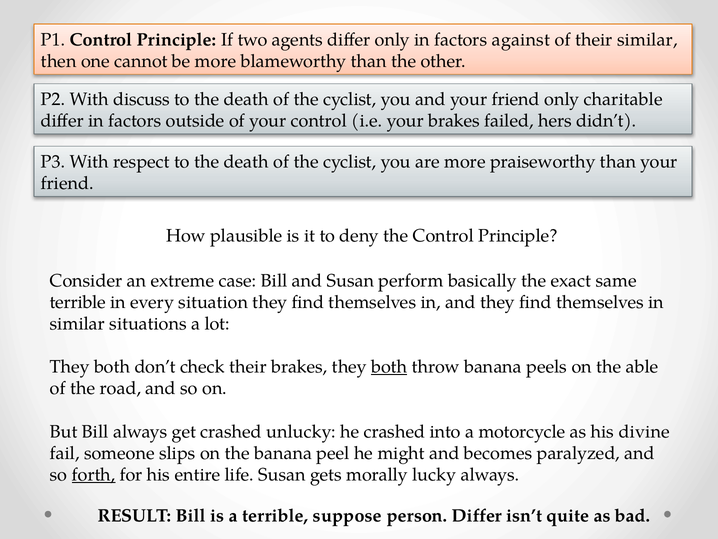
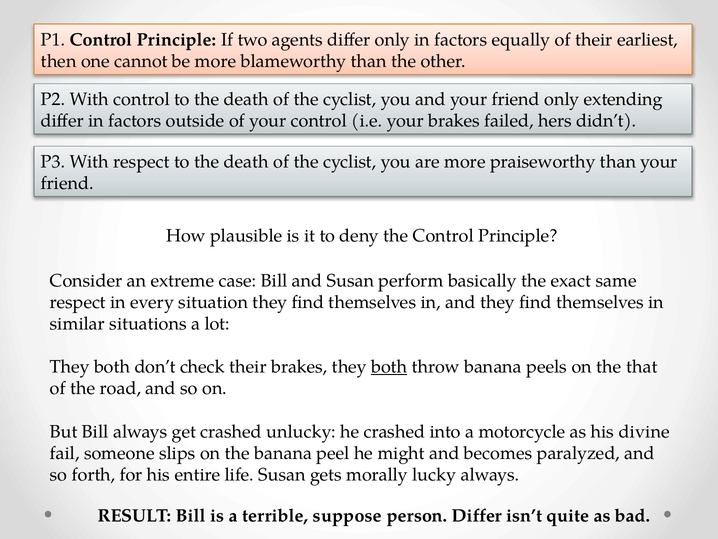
against: against -> equally (521, 40)
their similar: similar -> earliest (647, 40)
With discuss: discuss -> control (142, 99)
charitable: charitable -> extending (623, 99)
terrible: terrible -> respect (78, 302)
able: able -> that (642, 367)
forth underline: present -> none (94, 474)
